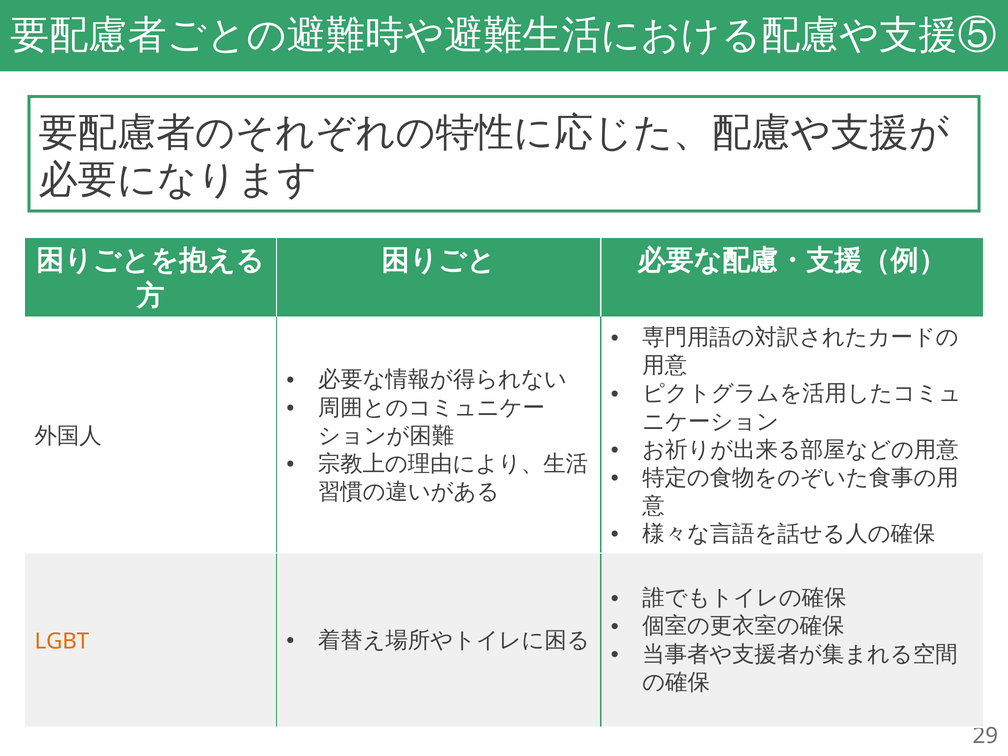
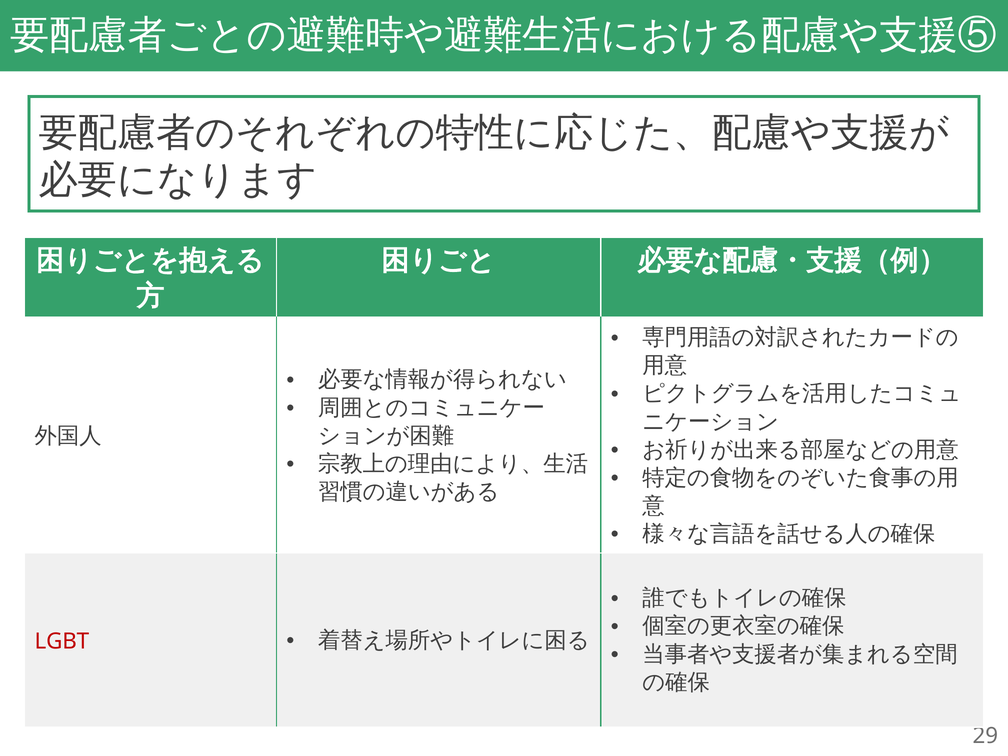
LGBT colour: orange -> red (62, 641)
